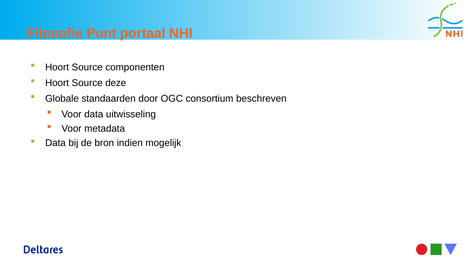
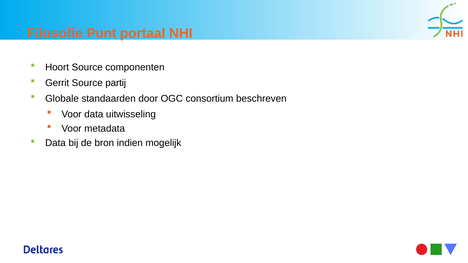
Hoort: Hoort -> Gerrit (57, 83)
deze: deze -> partij (116, 83)
